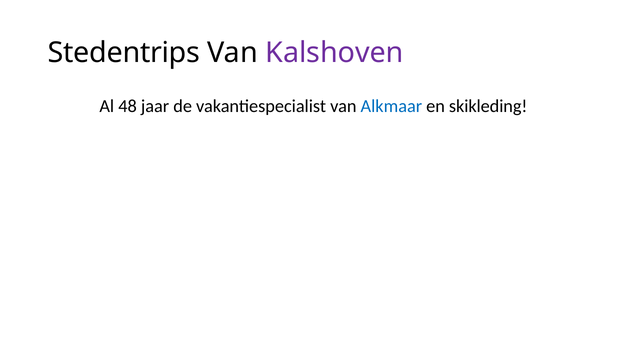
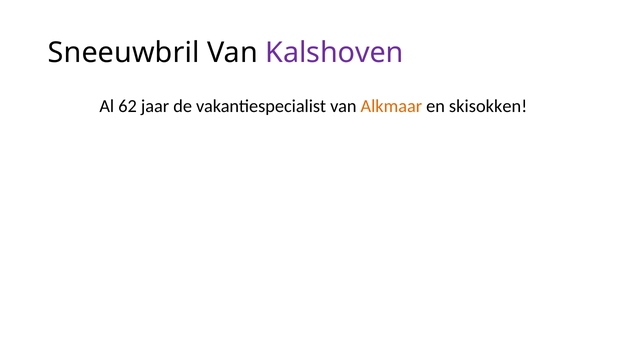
Stedentrips: Stedentrips -> Sneeuwbril (124, 53)
48: 48 -> 62 (128, 106)
Alkmaar colour: blue -> orange (391, 106)
skikleding: skikleding -> skisokken (488, 106)
